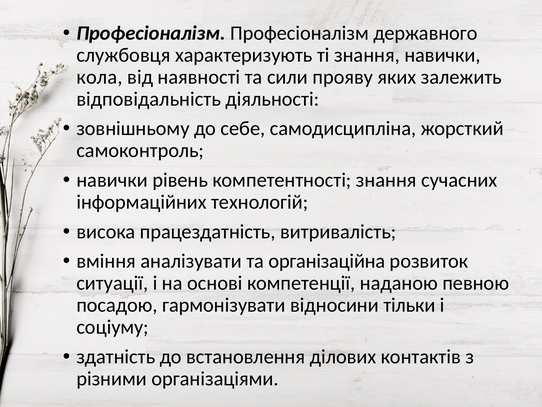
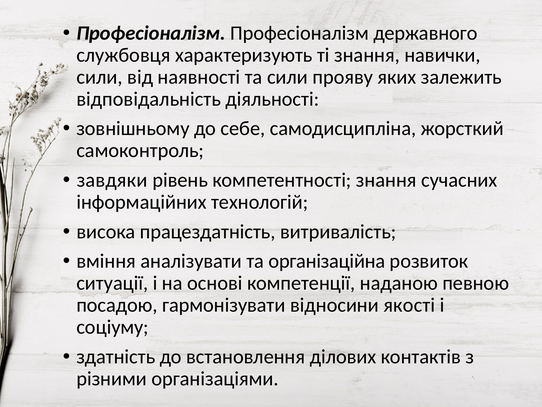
кола: кола -> сили (100, 77)
навички: навички -> завдяки (112, 180)
тільки: тільки -> якості (409, 305)
